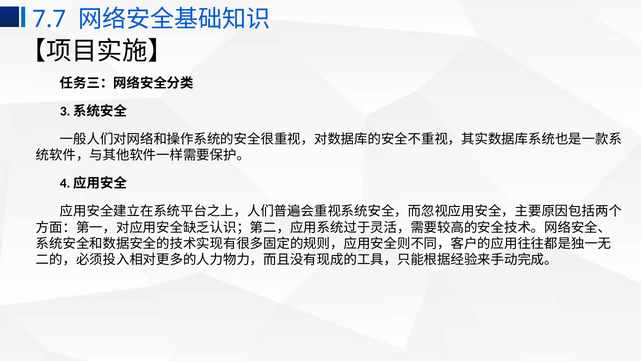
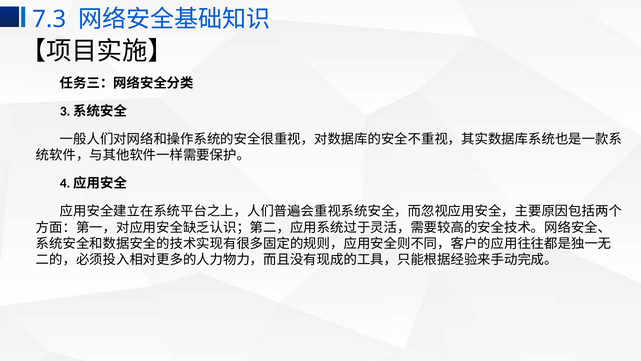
7.7: 7.7 -> 7.3 (49, 19)
